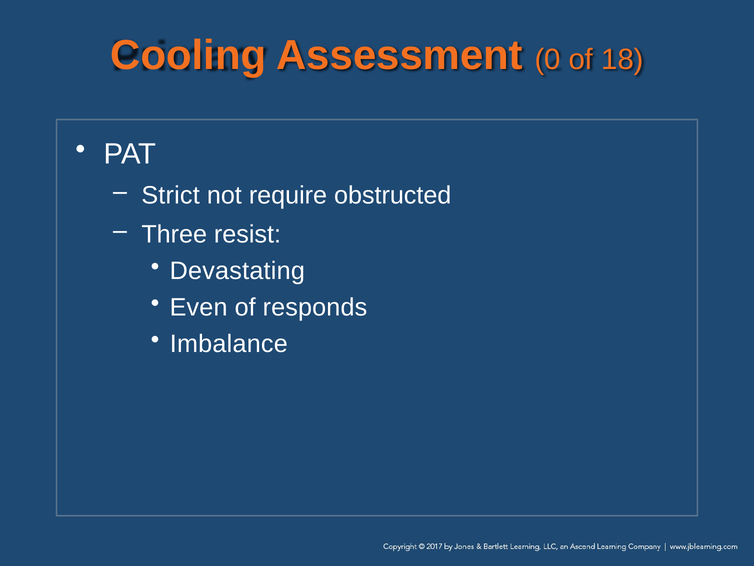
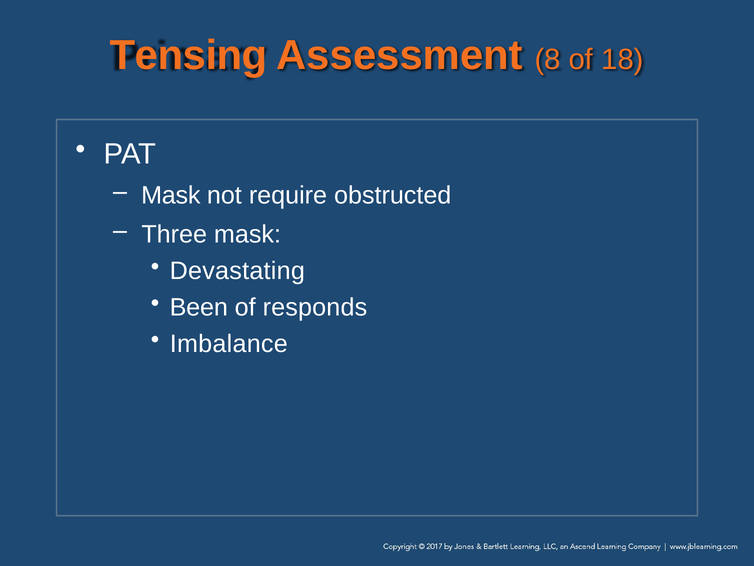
Cooling: Cooling -> Tensing (189, 56)
0: 0 -> 8 (548, 60)
Strict: Strict -> Mask (171, 195)
Three resist: resist -> mask (247, 234)
Even: Even -> Been (199, 307)
